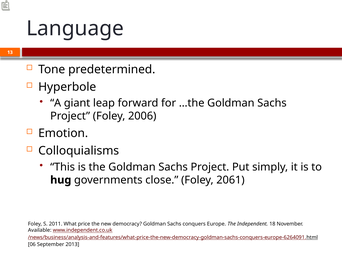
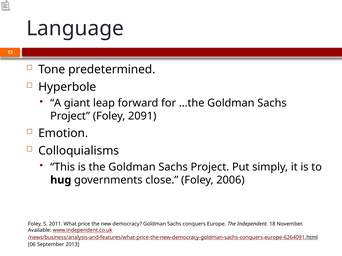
2006: 2006 -> 2091 (142, 116)
2061: 2061 -> 2006 (230, 180)
